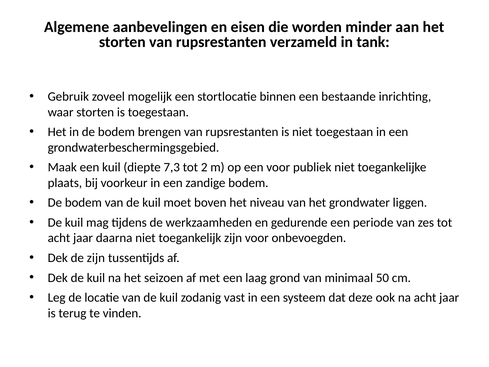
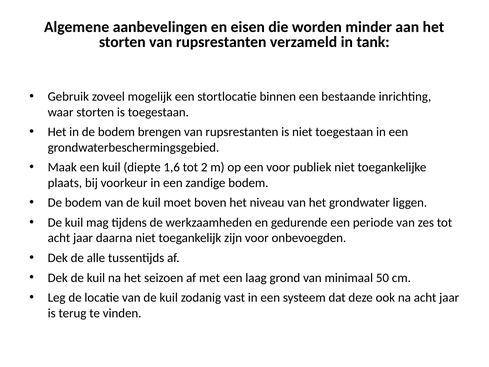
7,3: 7,3 -> 1,6 (172, 167)
de zijn: zijn -> alle (96, 258)
